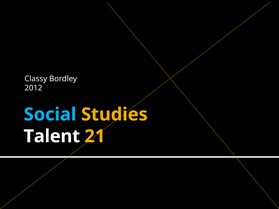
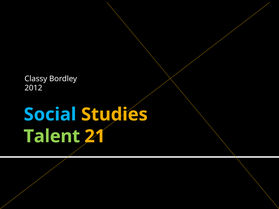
Talent colour: white -> light green (52, 136)
